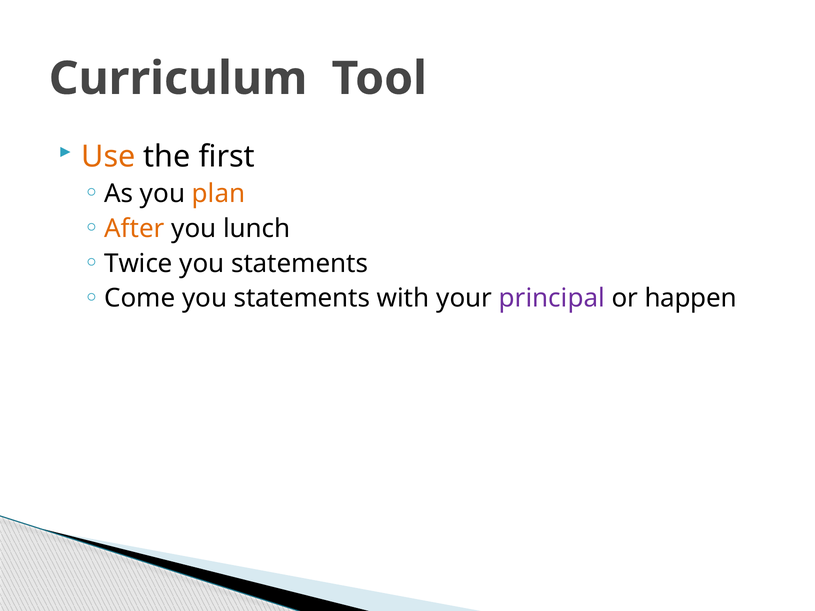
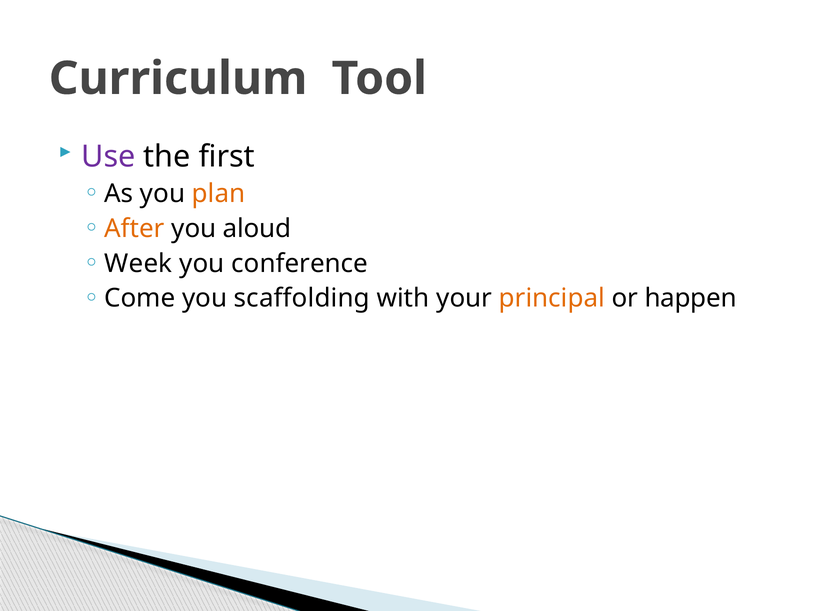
Use colour: orange -> purple (108, 157)
lunch: lunch -> aloud (257, 229)
Twice: Twice -> Week (138, 264)
statements: statements -> conference (300, 264)
statements: statements -> scaffolding (302, 298)
principal colour: purple -> orange (552, 298)
